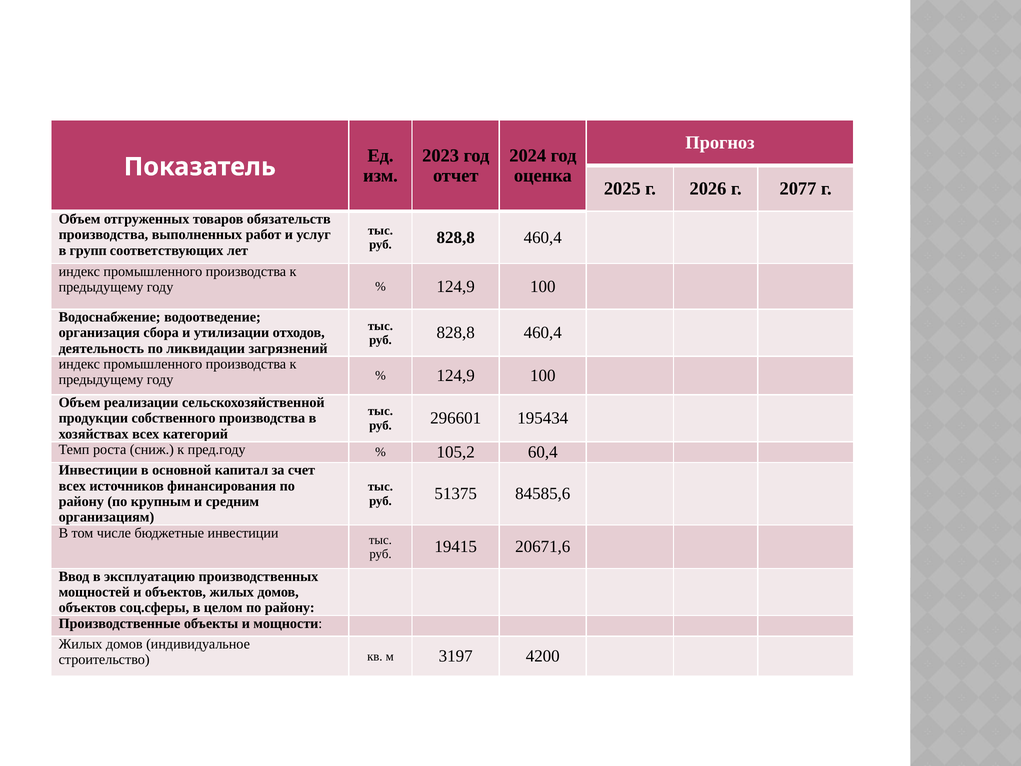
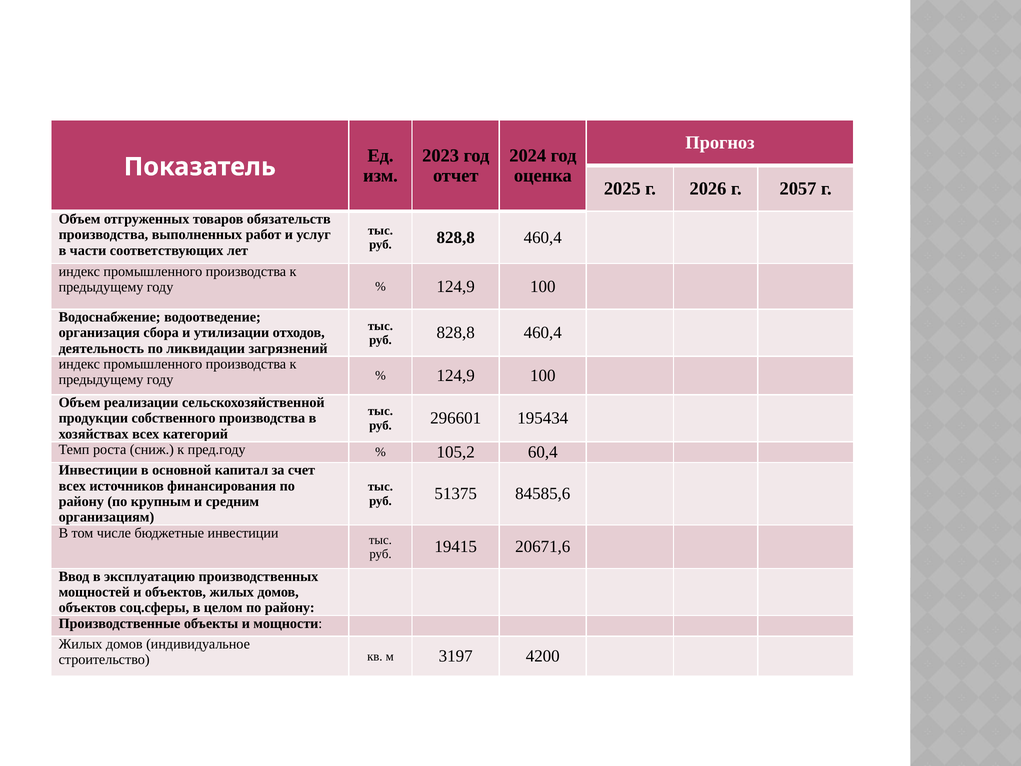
2077: 2077 -> 2057 (798, 188)
групп: групп -> части (88, 250)
